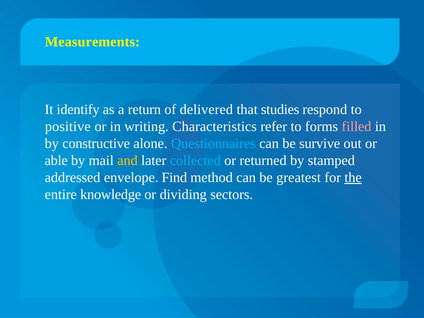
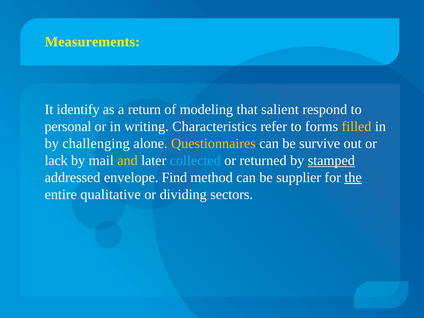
delivered: delivered -> modeling (206, 110)
studies: studies -> salient (280, 110)
positive: positive -> personal (68, 127)
filled colour: pink -> yellow (356, 127)
constructive: constructive -> challenging (96, 144)
Questionnaires colour: light blue -> yellow (213, 144)
able: able -> lack (56, 161)
stamped underline: none -> present (331, 161)
greatest: greatest -> supplier (299, 178)
knowledge: knowledge -> qualitative (111, 194)
